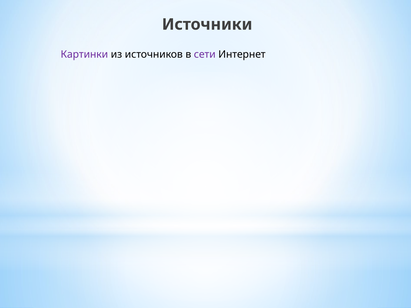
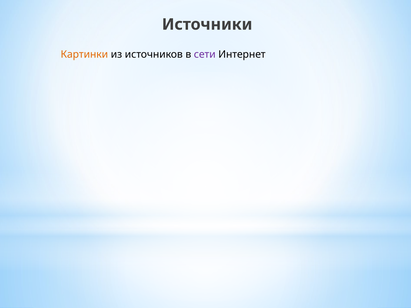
Картинки colour: purple -> orange (84, 54)
